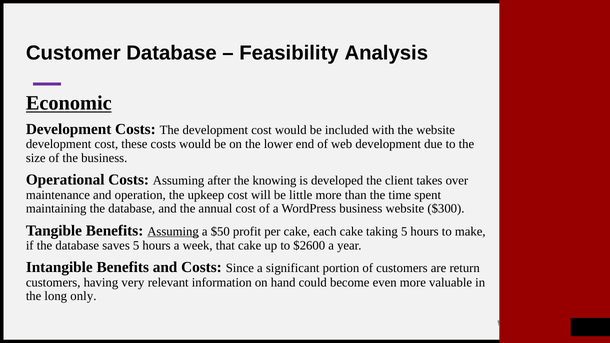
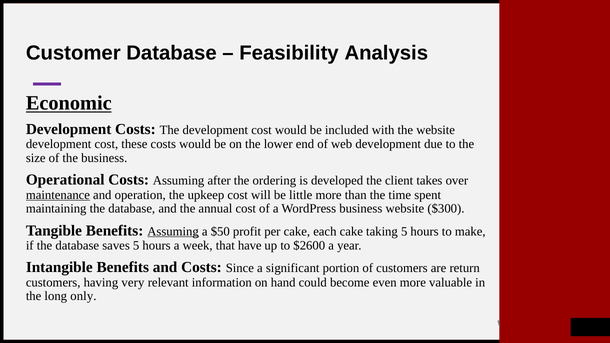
knowing: knowing -> ordering (274, 181)
maintenance underline: none -> present (58, 195)
that cake: cake -> have (250, 246)
